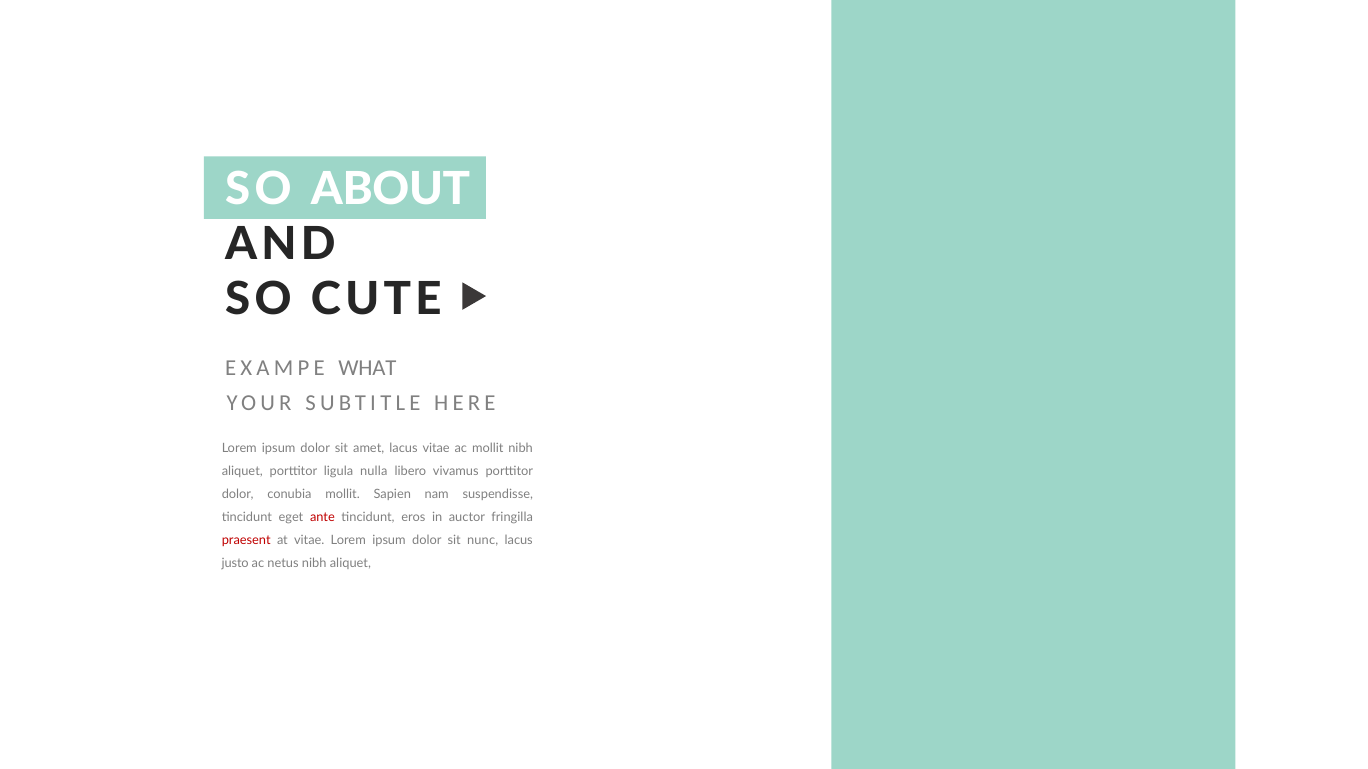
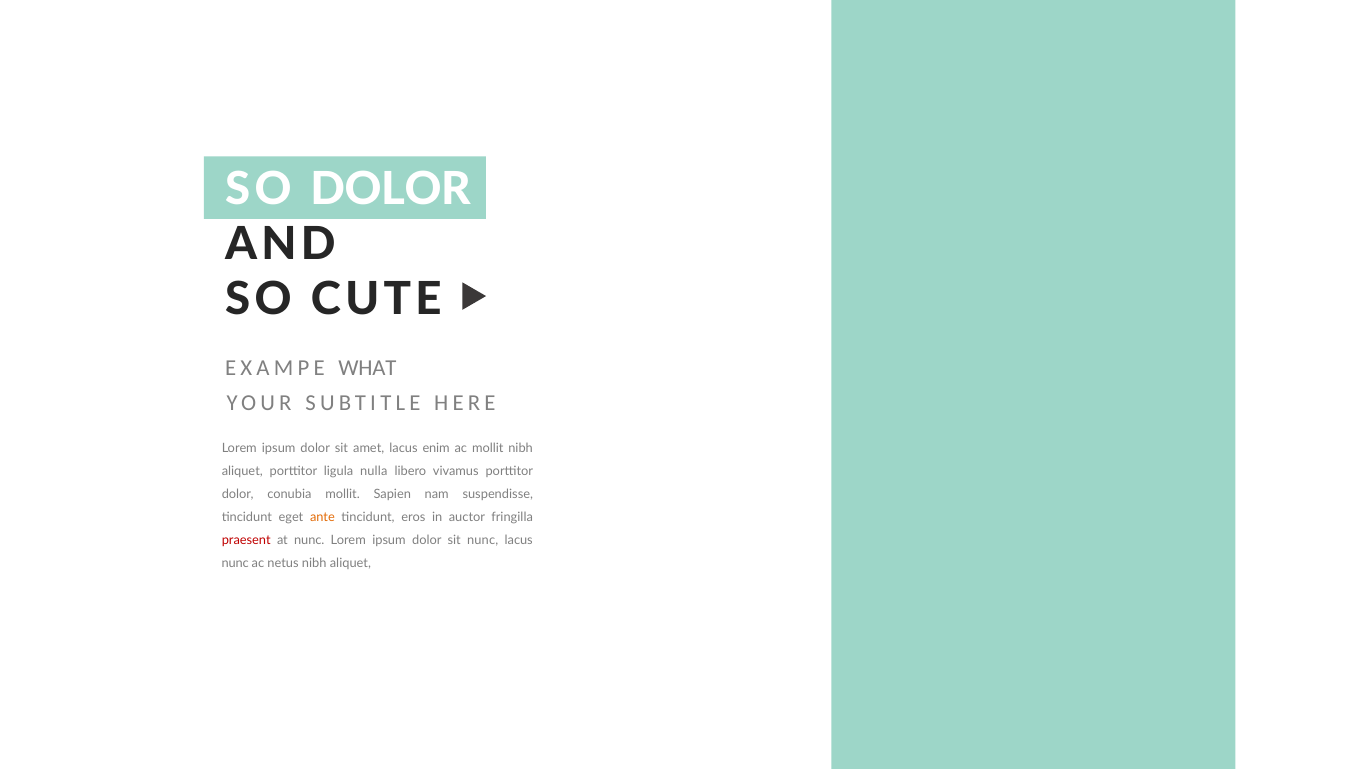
SO ABOUT: ABOUT -> DOLOR (391, 190)
lacus vitae: vitae -> enim (436, 448)
ante colour: red -> orange (322, 518)
at vitae: vitae -> nunc (309, 541)
justo: justo -> nunc (235, 564)
